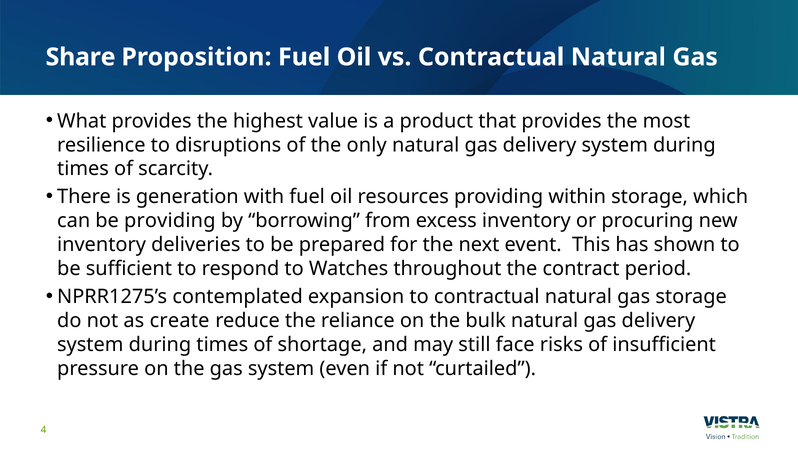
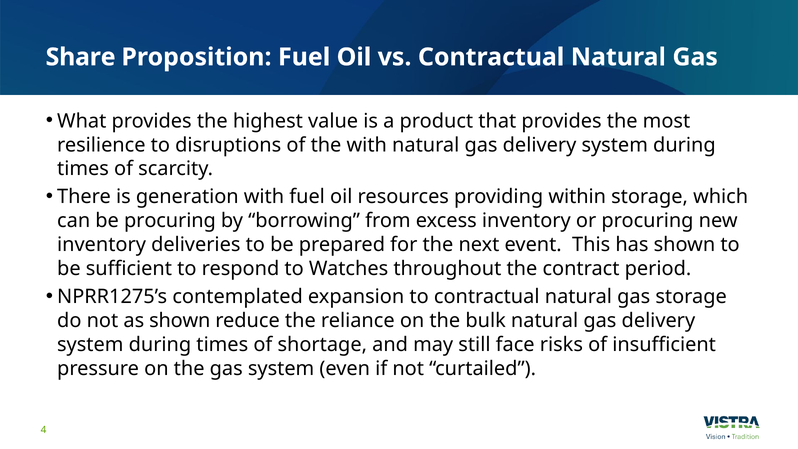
the only: only -> with (367, 145)
be providing: providing -> procuring (170, 221)
as create: create -> shown (180, 321)
